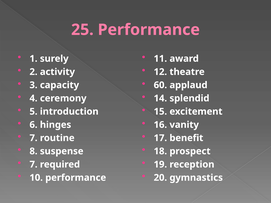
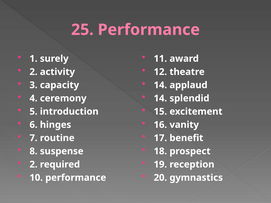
60: 60 -> 14 (160, 85)
7: 7 -> 2 (34, 165)
